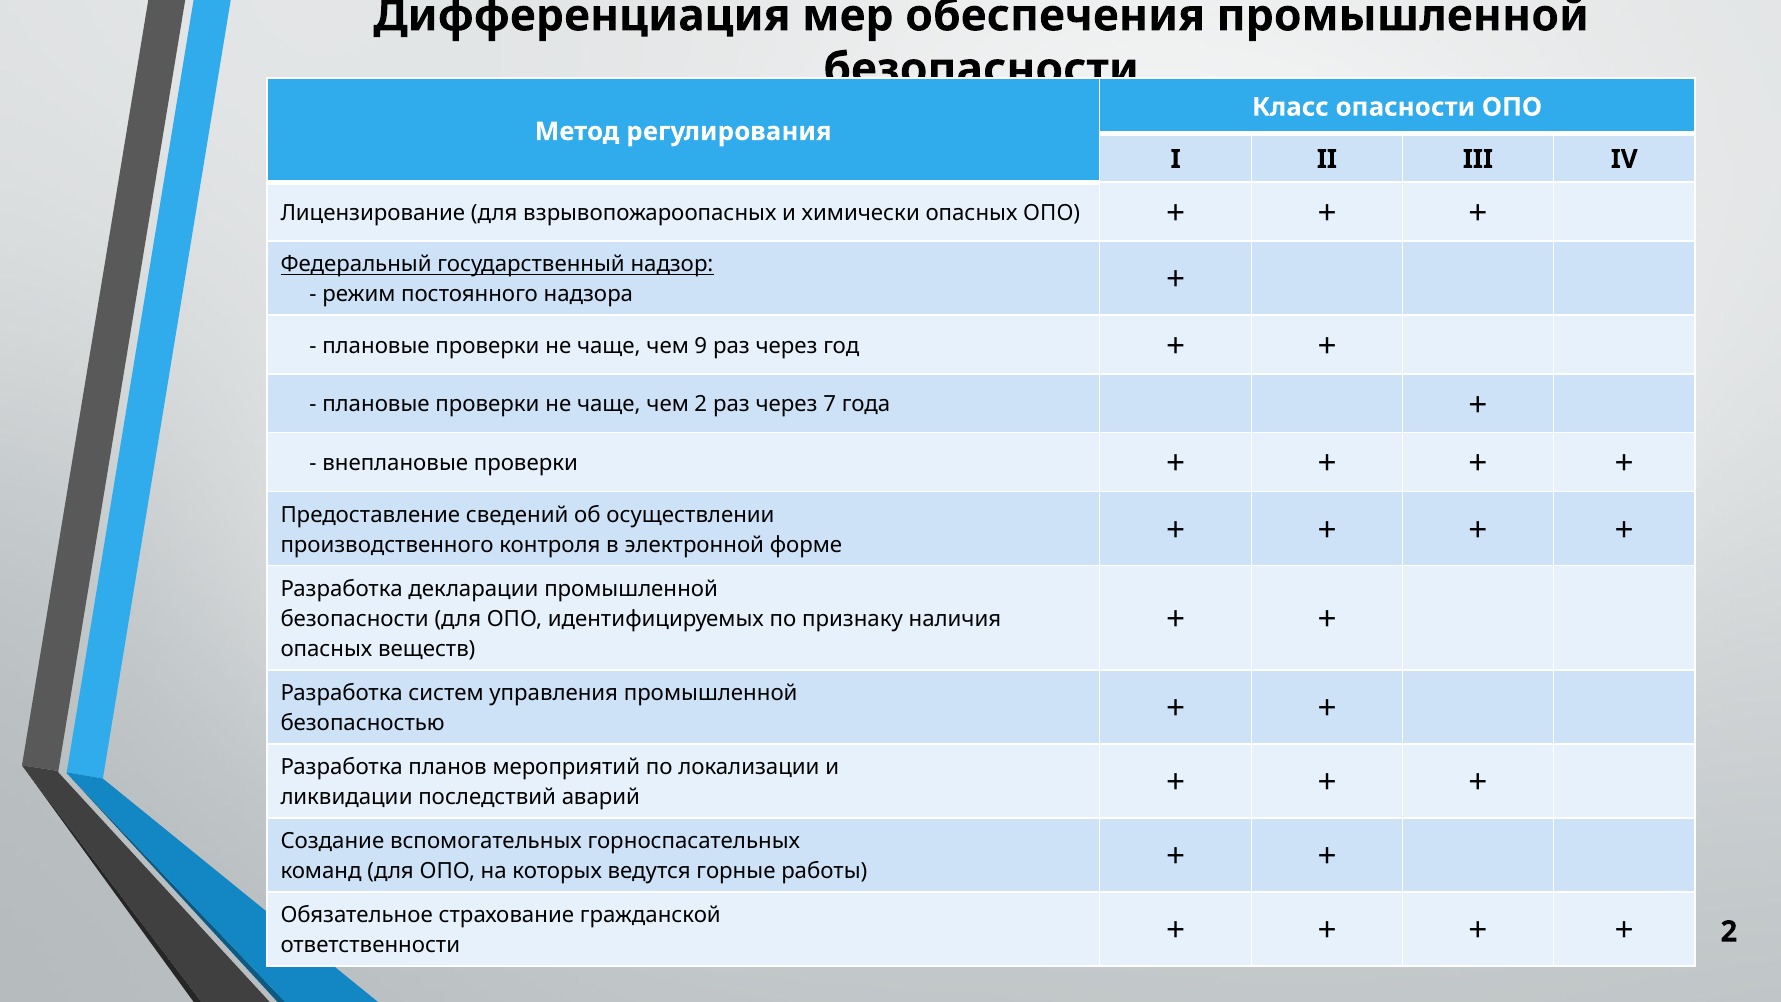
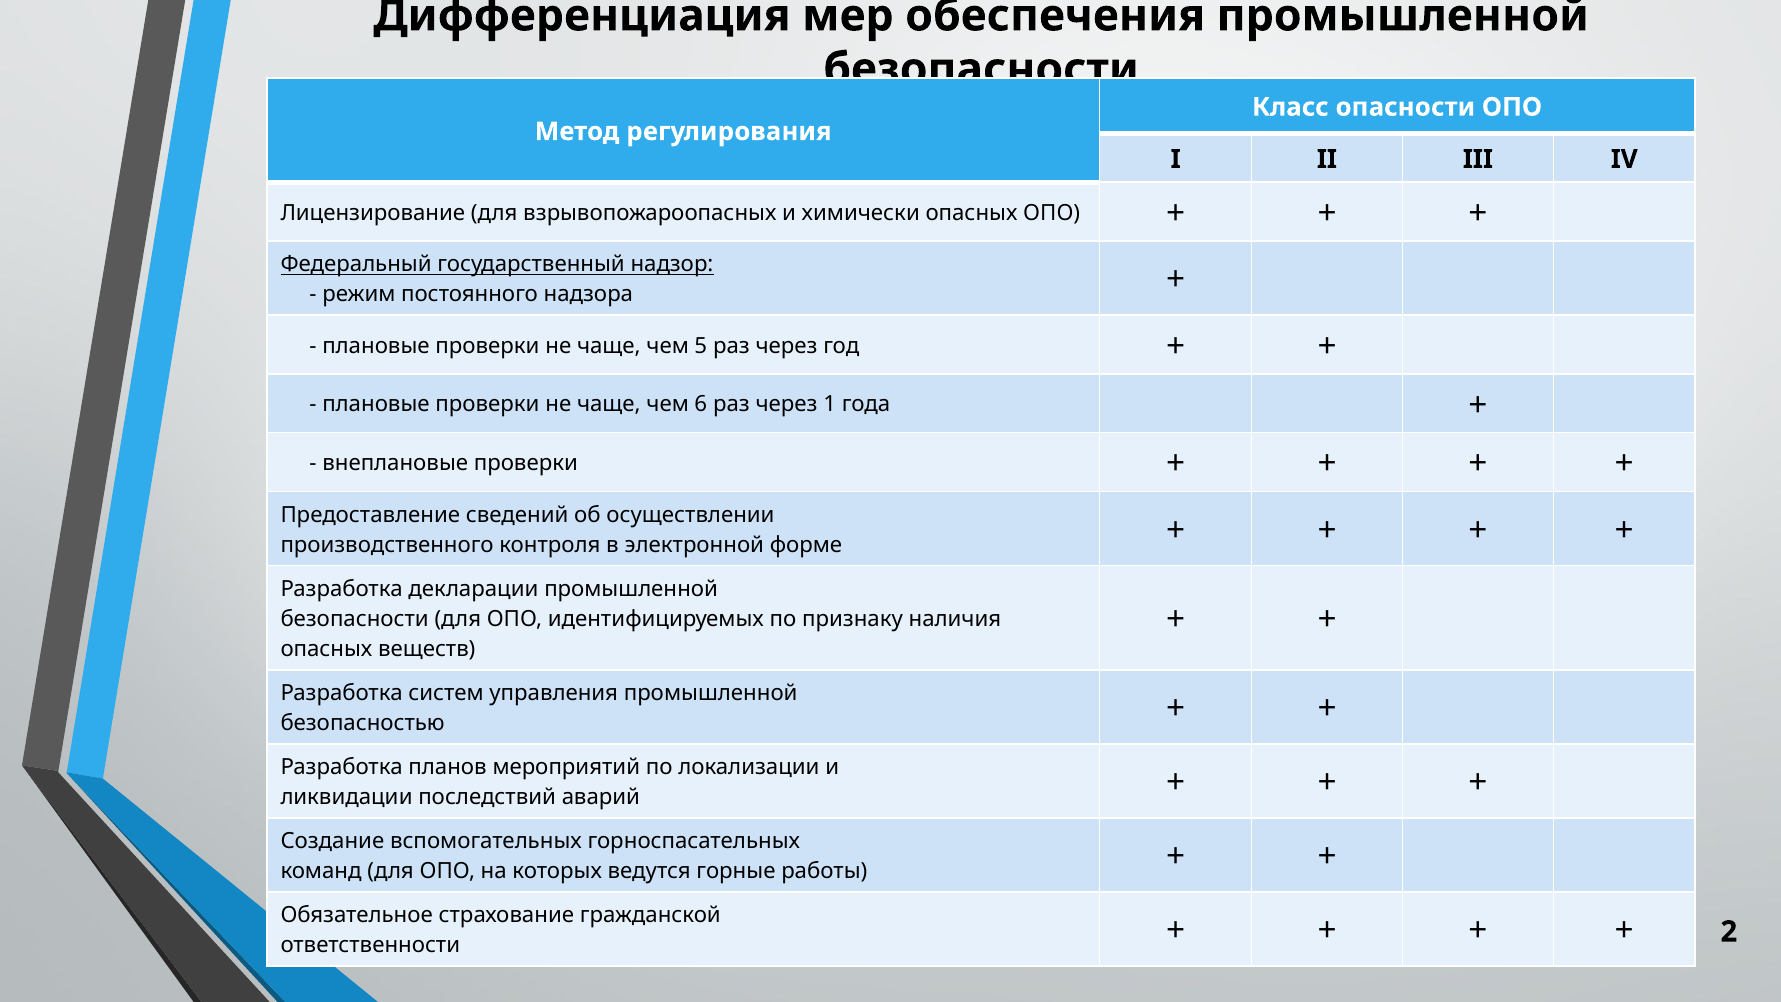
9: 9 -> 5 (701, 346)
чем 2: 2 -> 6 (701, 404)
7: 7 -> 1 (830, 404)
